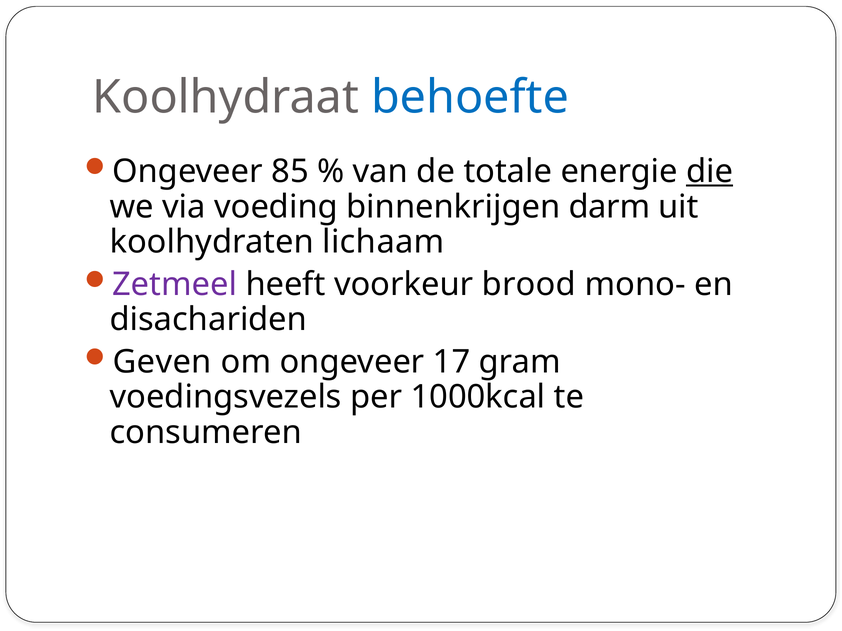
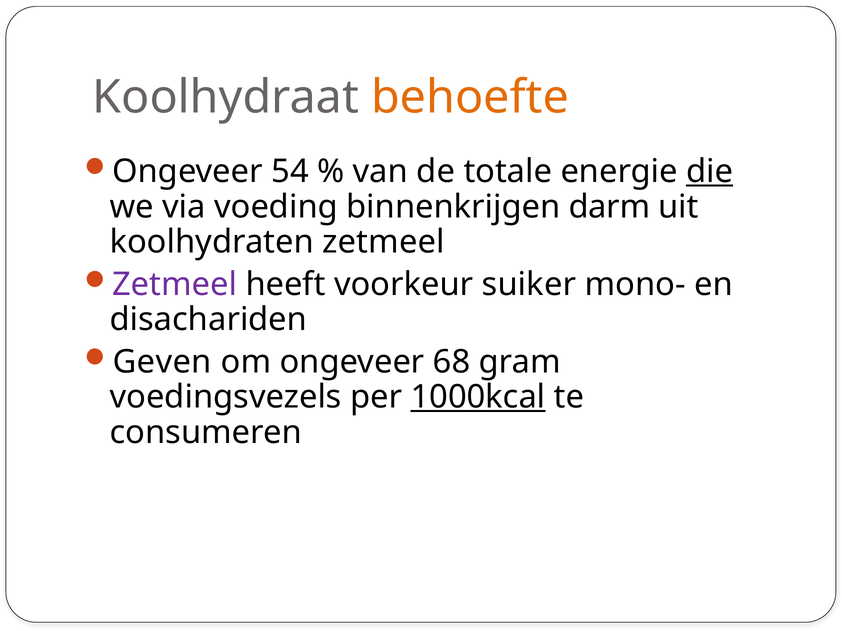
behoefte colour: blue -> orange (470, 97)
85: 85 -> 54 (290, 172)
koolhydraten lichaam: lichaam -> zetmeel (384, 242)
brood: brood -> suiker (529, 285)
17: 17 -> 68 (452, 362)
1000kcal underline: none -> present (478, 397)
